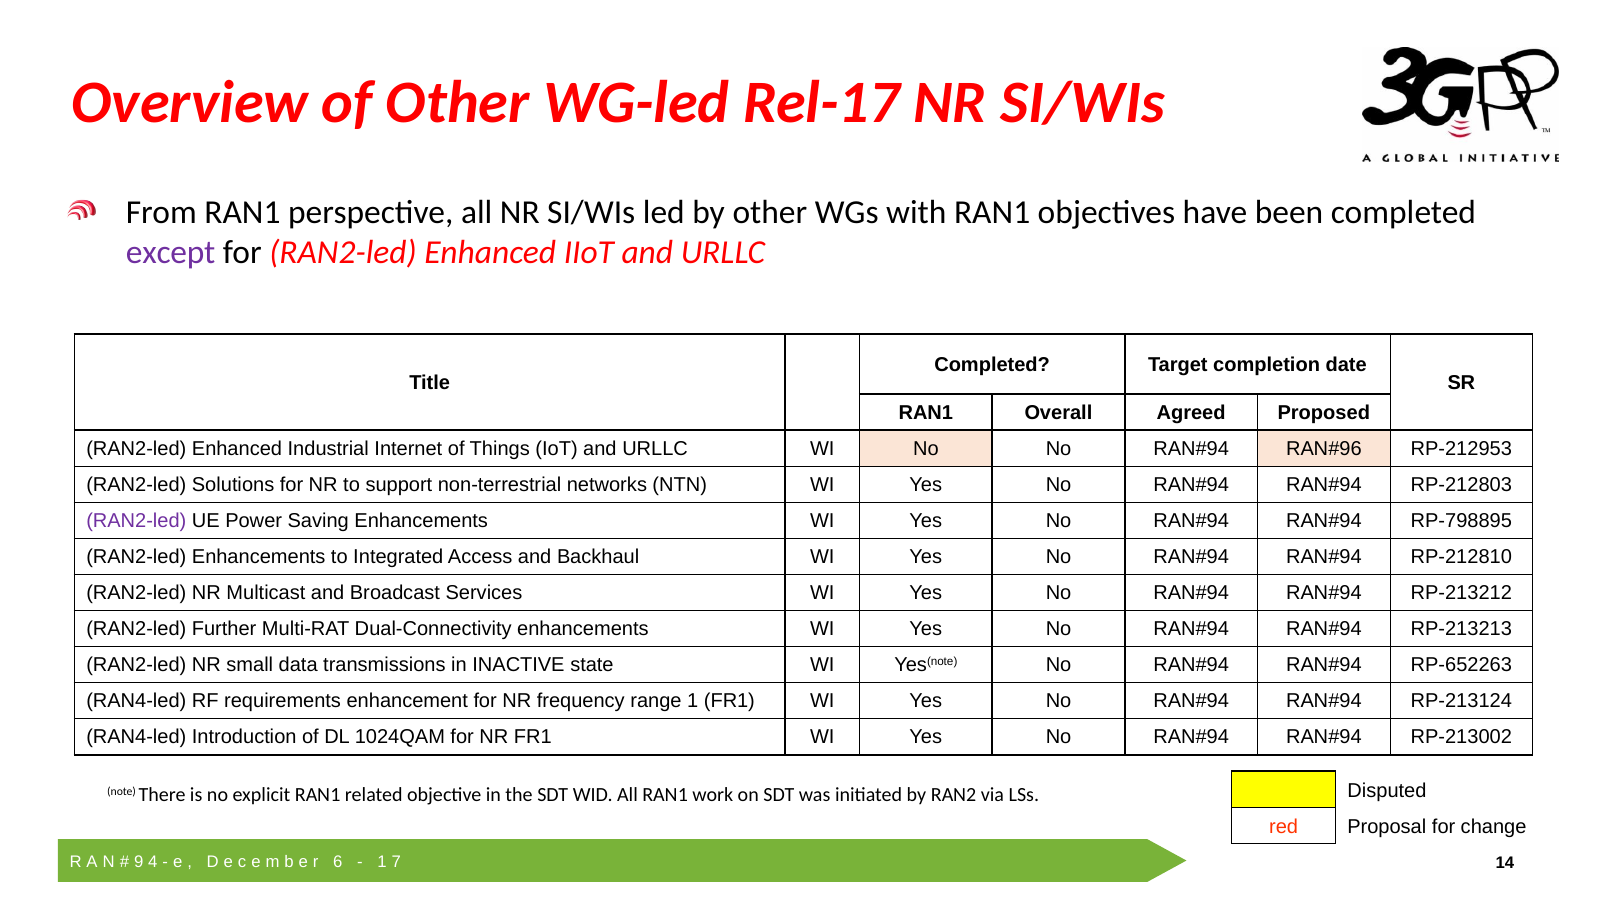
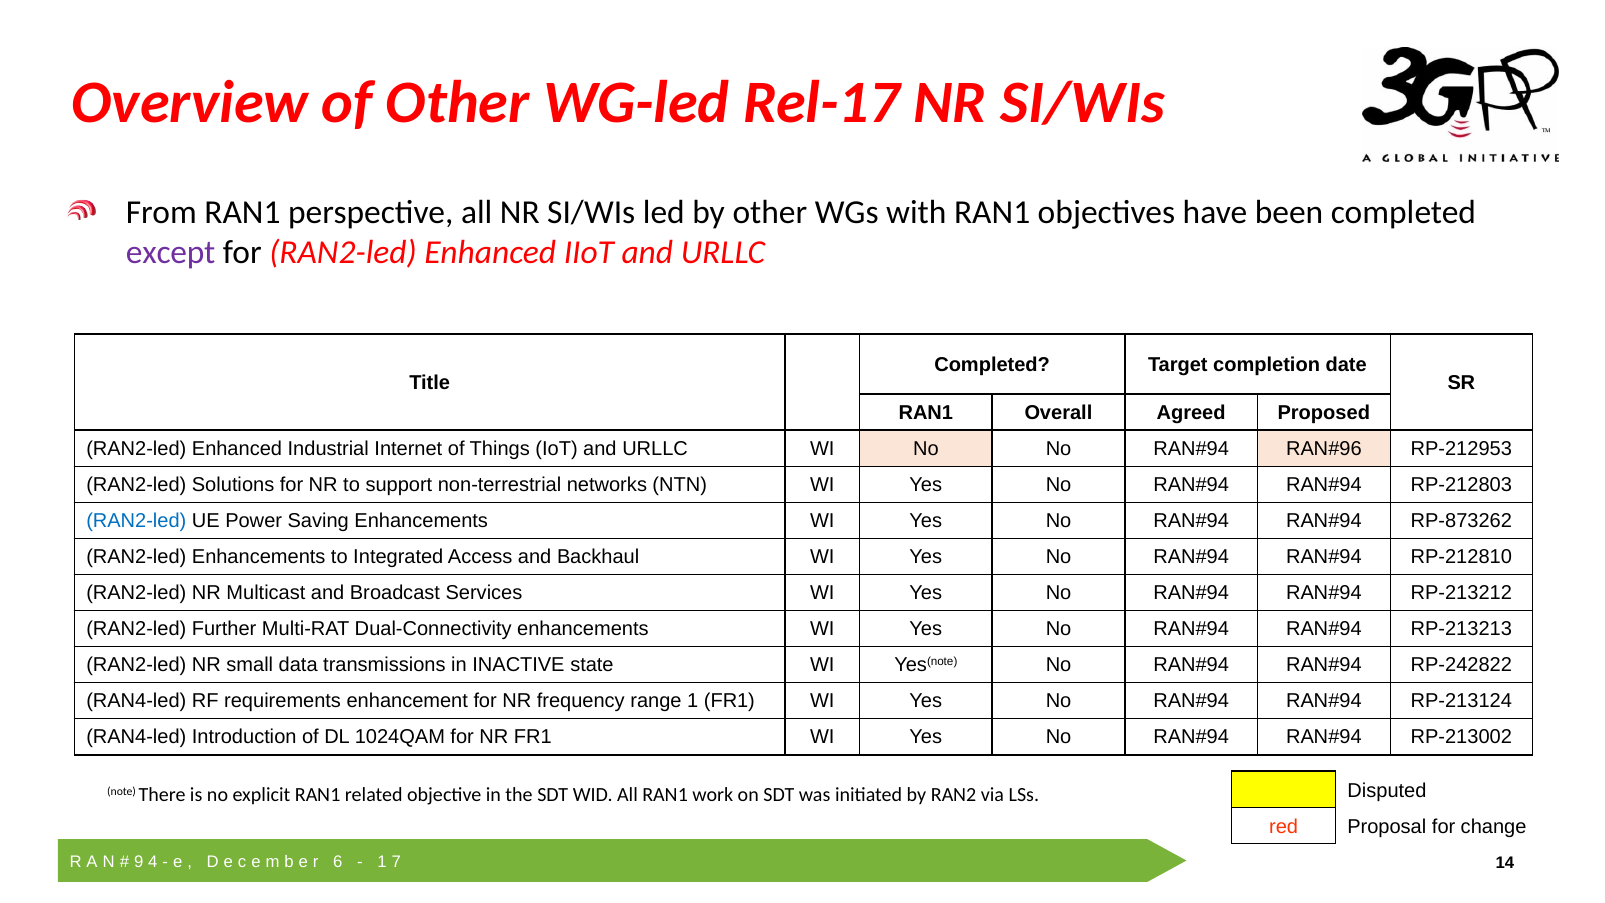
RAN2-led colour: purple -> blue (136, 521)
RP-798895: RP-798895 -> RP-873262 (1461, 521)
RP-652263: RP-652263 -> RP-242822 (1461, 665)
